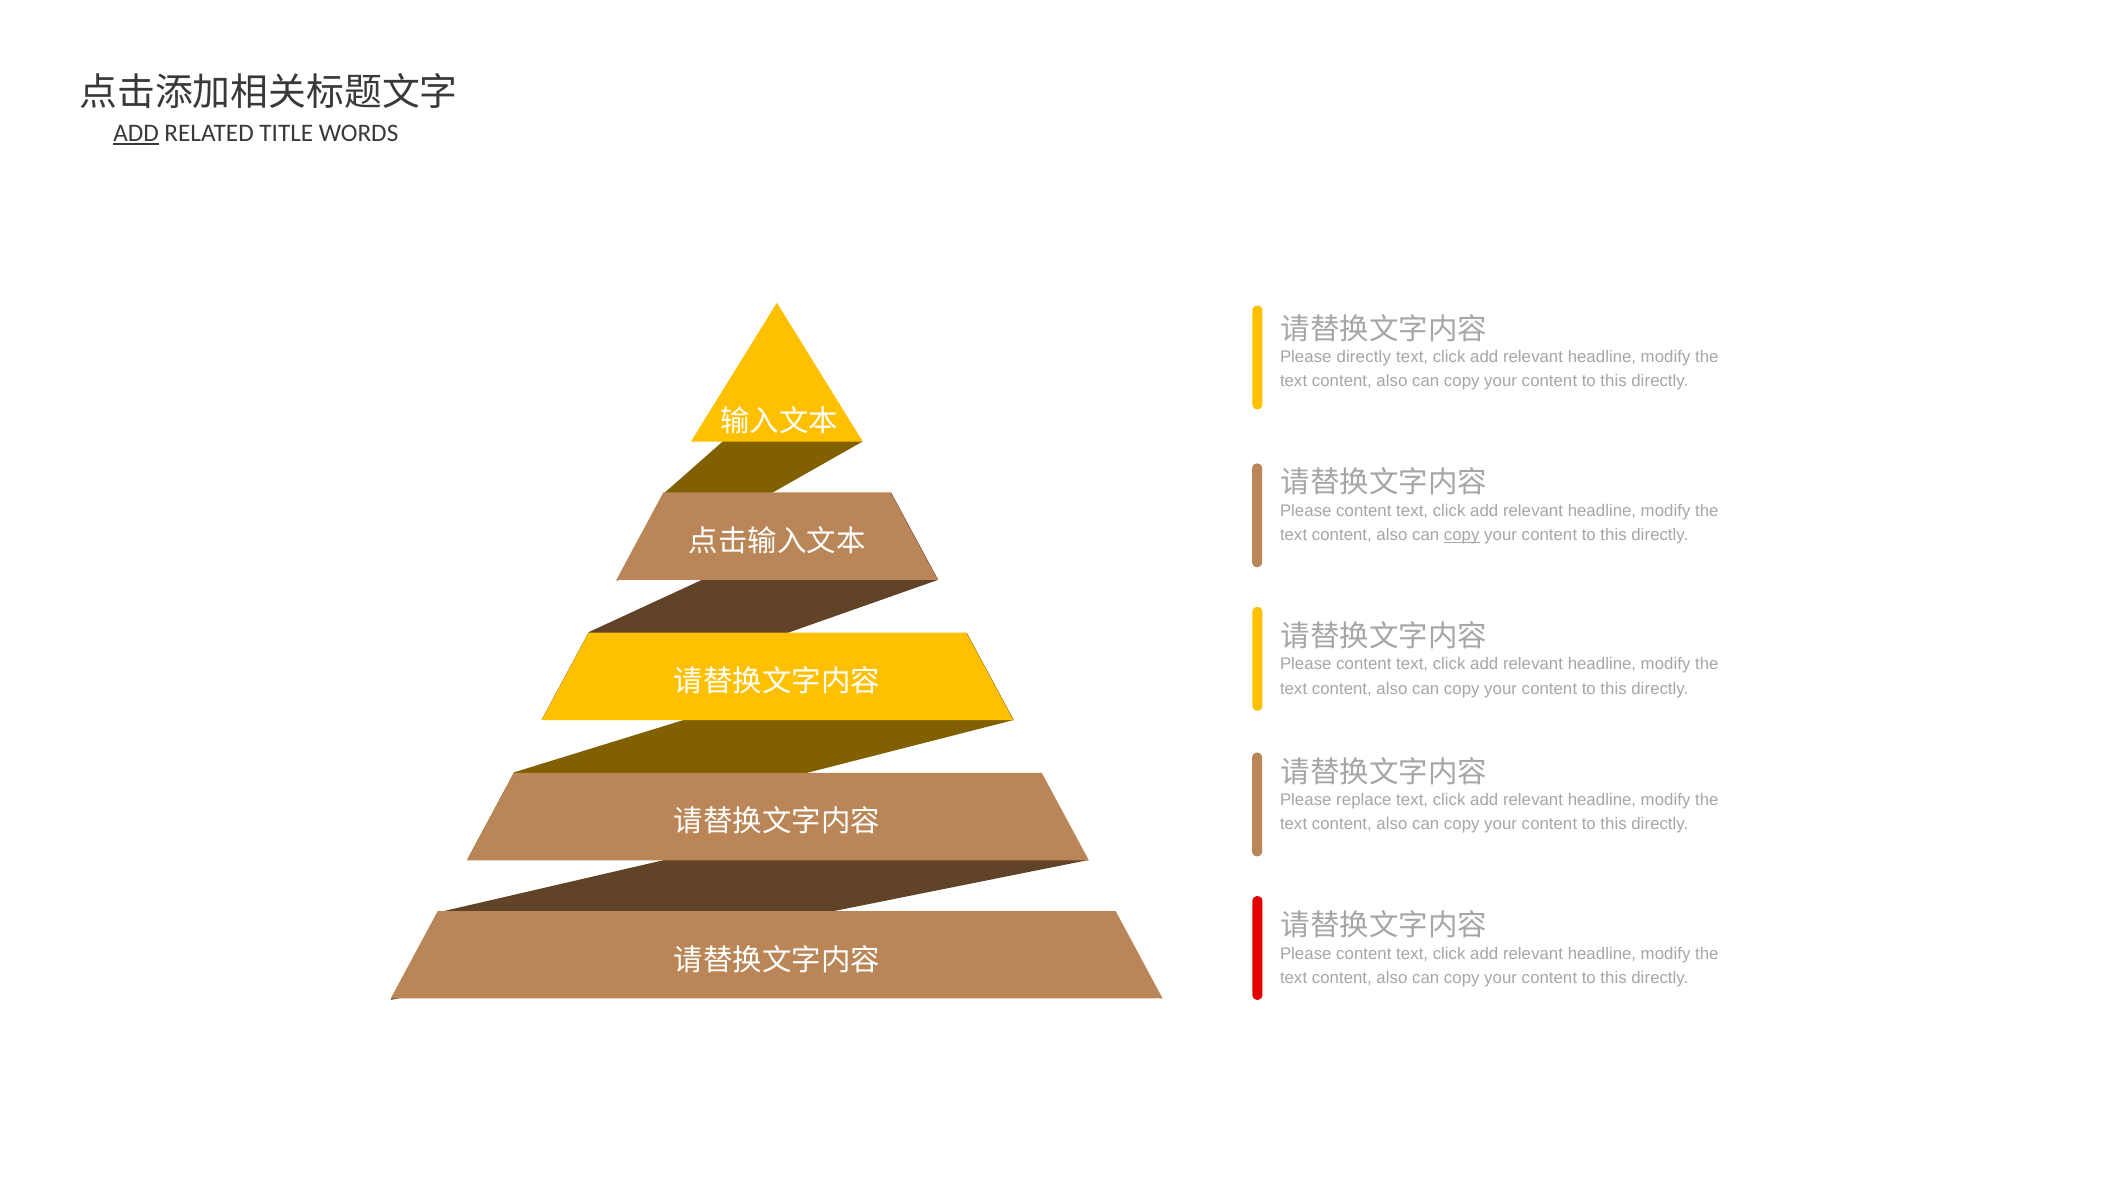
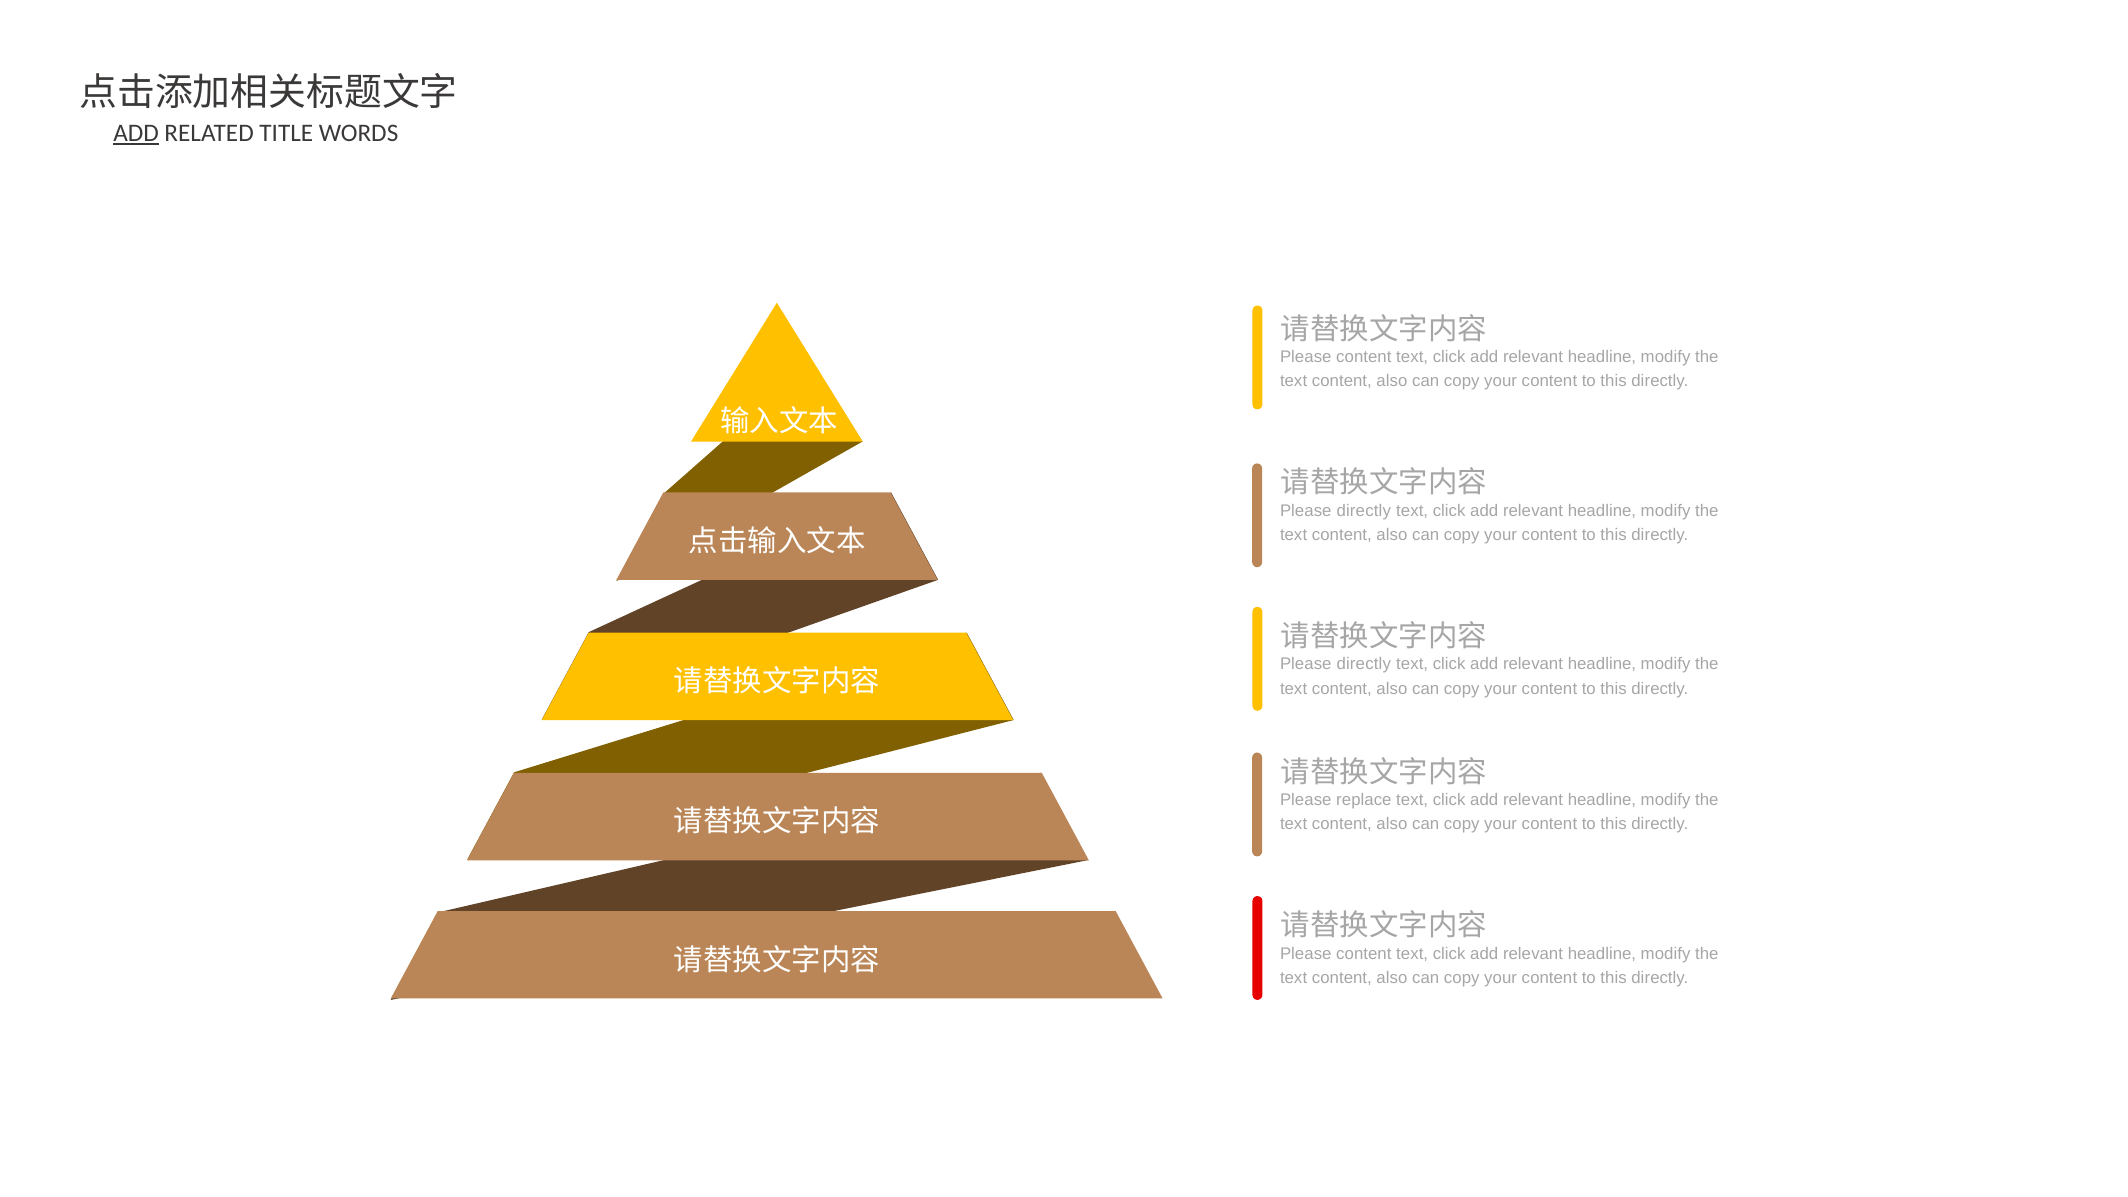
directly: directly -> content (1364, 357)
content: content -> directly (1364, 511)
copy underline: present -> none (1462, 535)
content: content -> directly (1364, 664)
